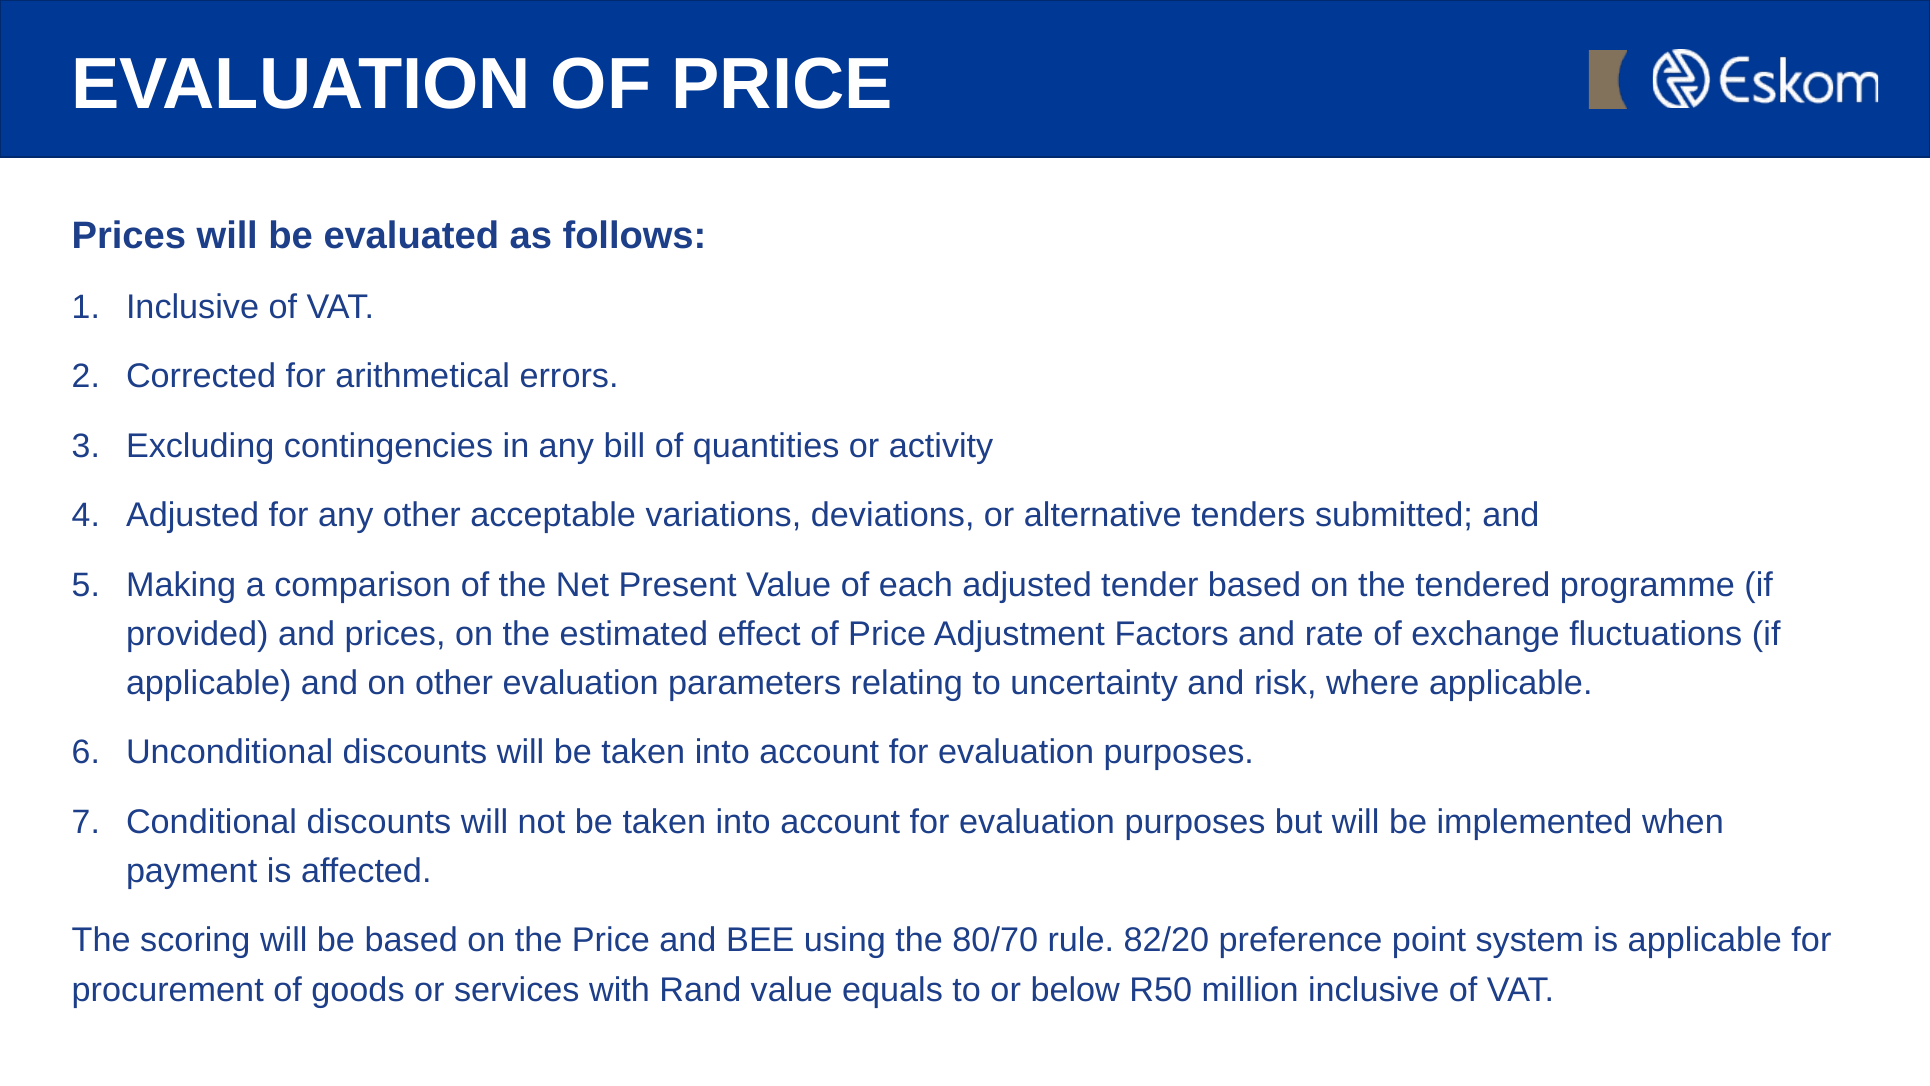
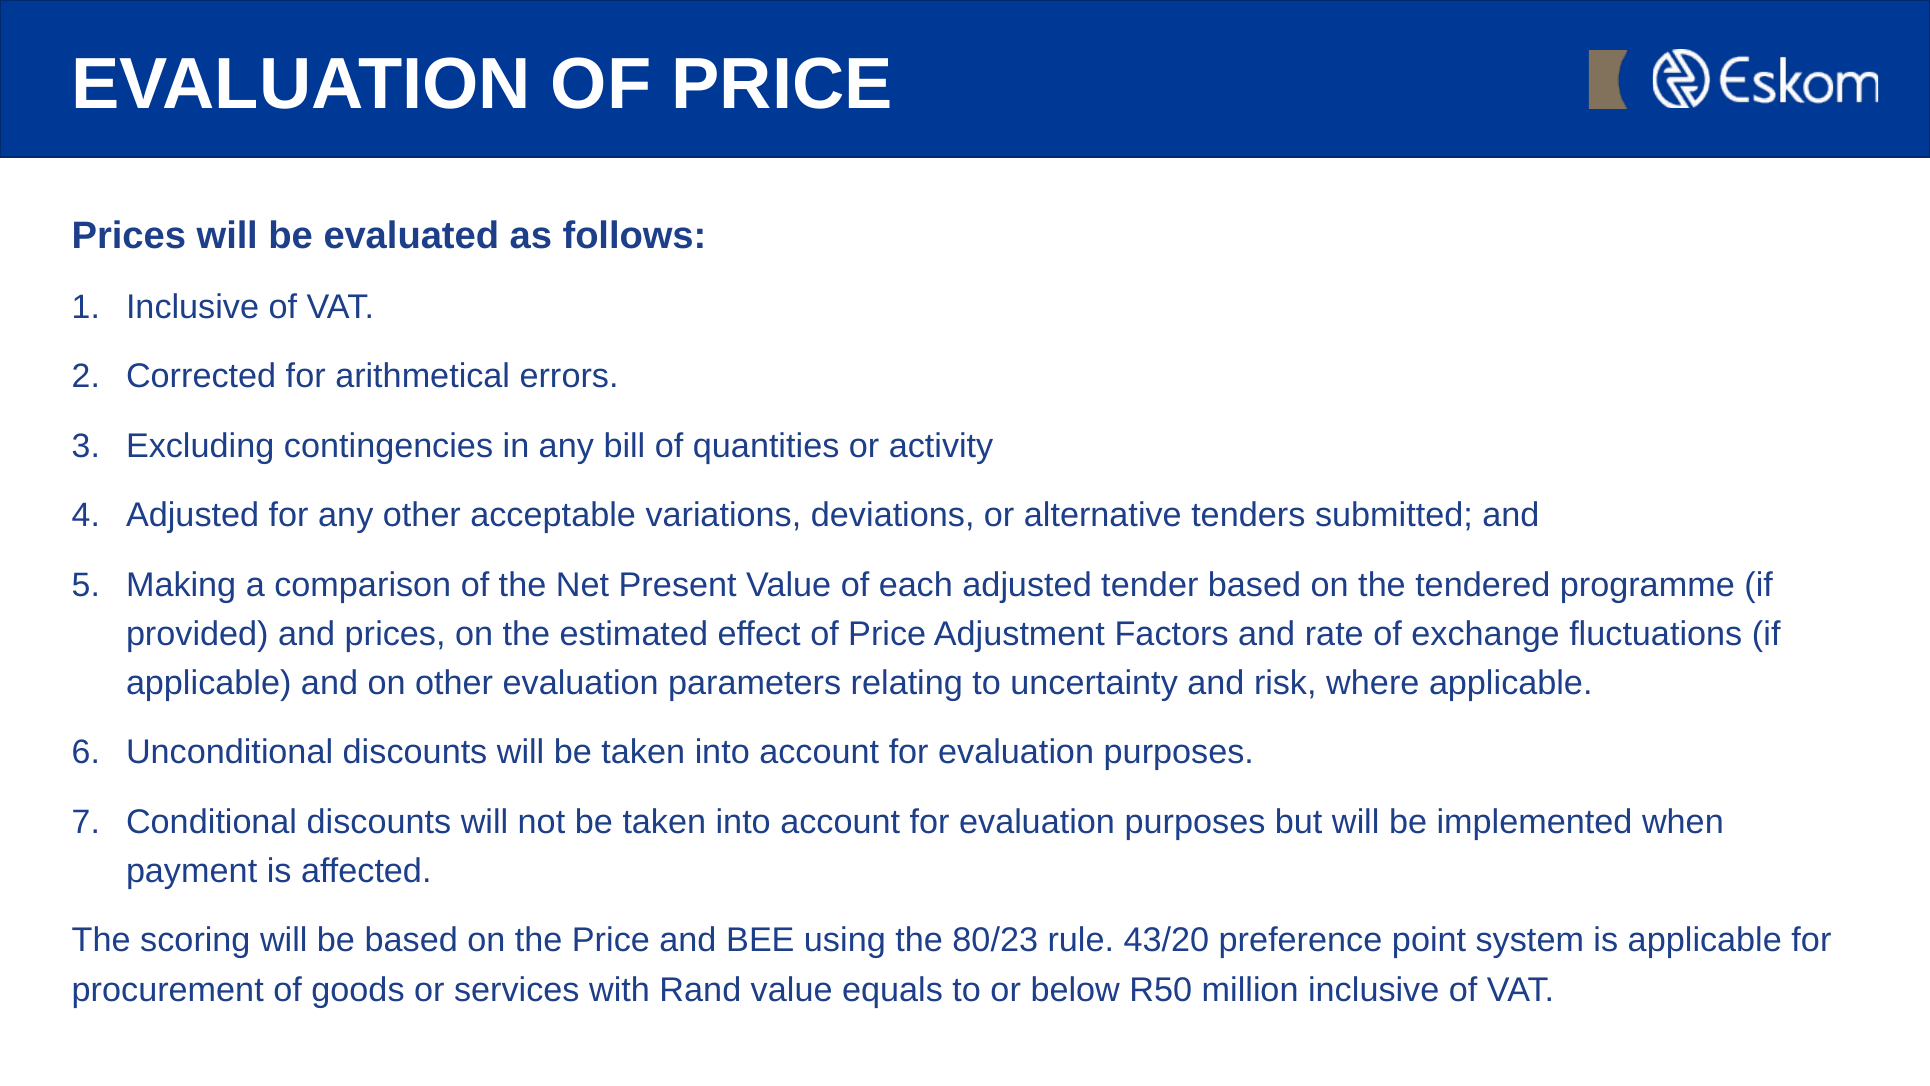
80/70: 80/70 -> 80/23 (995, 940)
82/20: 82/20 -> 43/20 (1166, 940)
